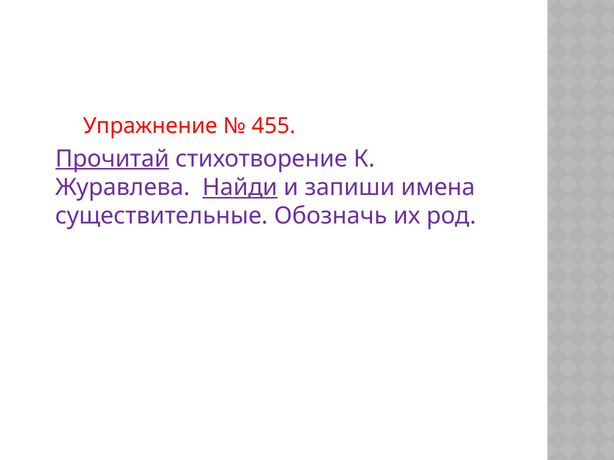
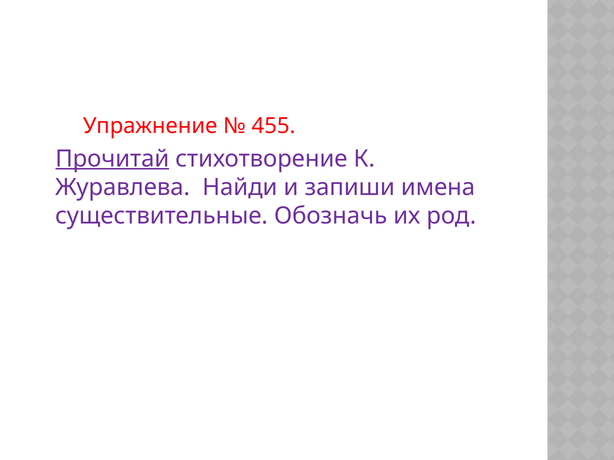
Найди underline: present -> none (240, 187)
